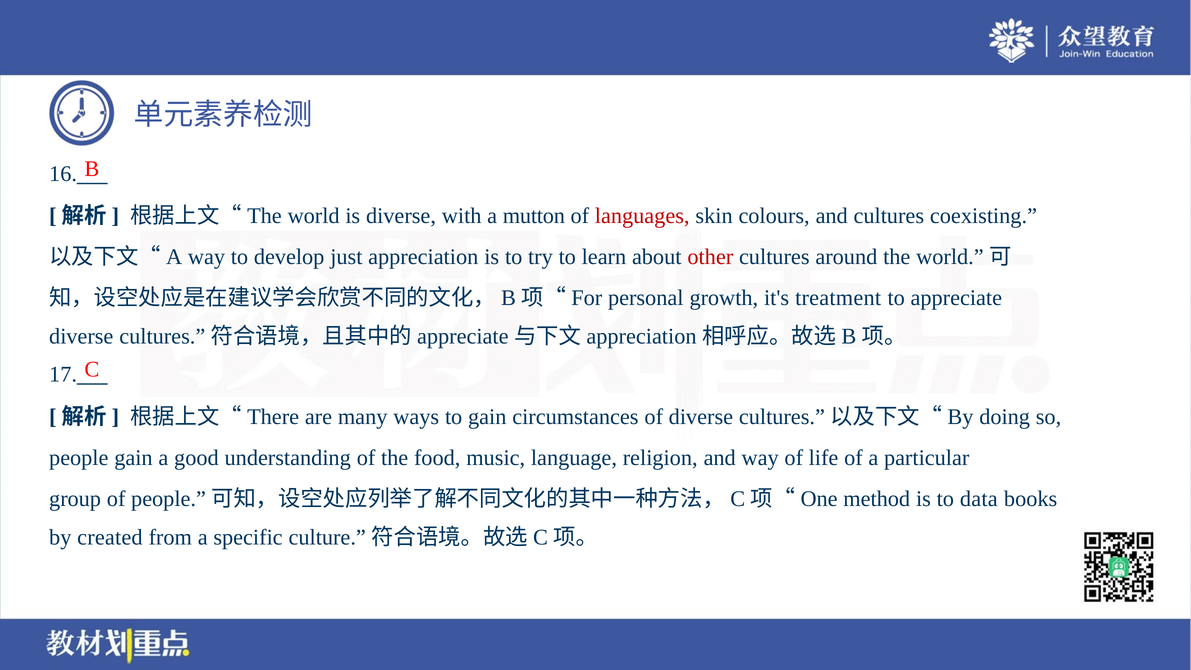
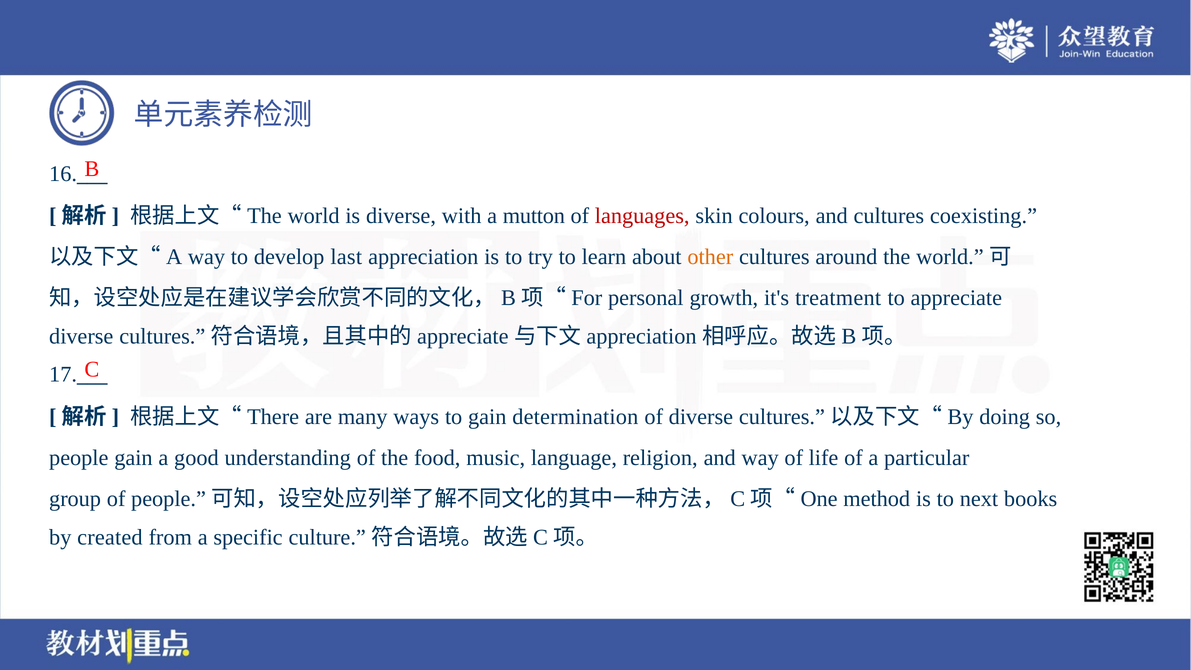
just: just -> last (346, 257)
other colour: red -> orange (710, 257)
circumstances: circumstances -> determination (575, 417)
data: data -> next (979, 499)
